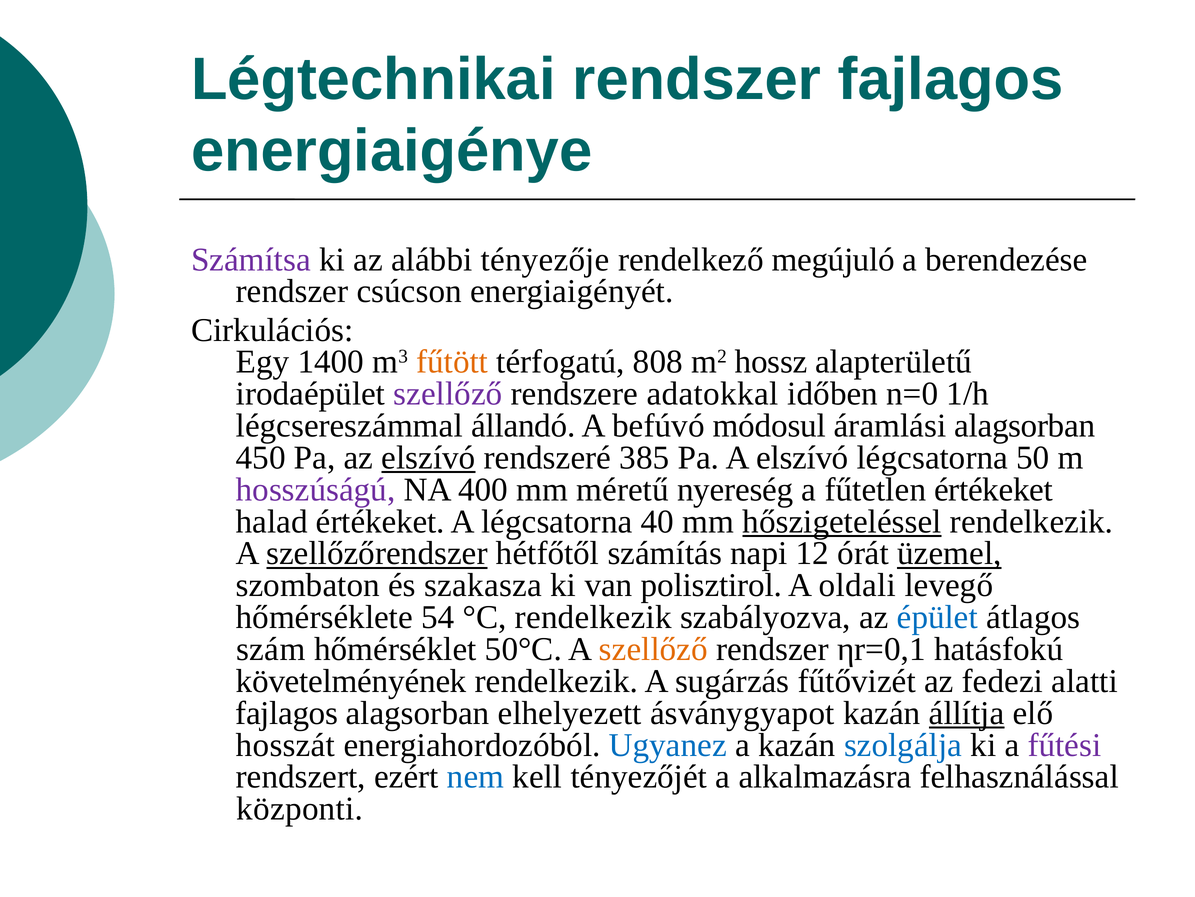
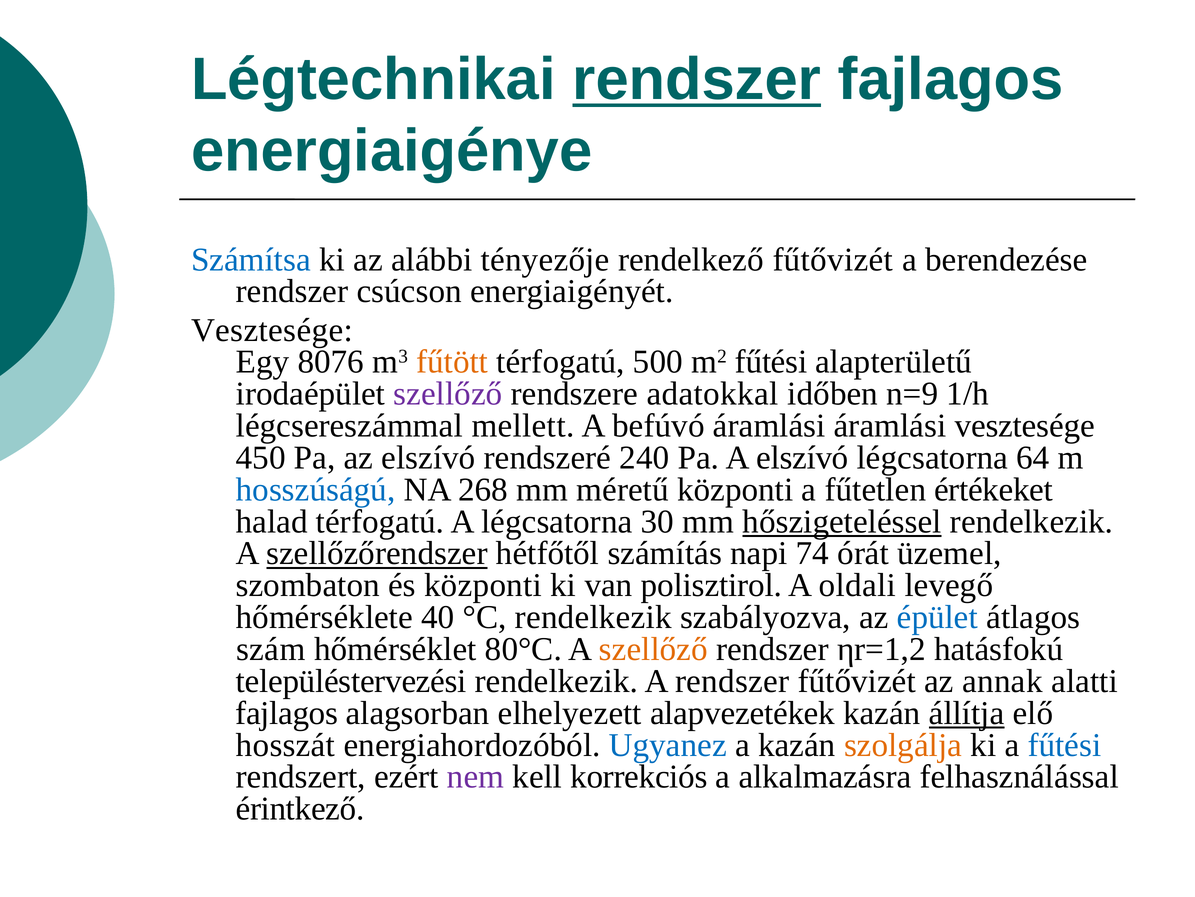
rendszer underline: none -> present (697, 79)
Számítsa colour: purple -> blue (251, 259)
rendelkező megújuló: megújuló -> fűtővizét (833, 259)
Cirkulációs: Cirkulációs -> Vesztesége (272, 330)
1400: 1400 -> 8076 (331, 362)
808: 808 -> 500 (658, 362)
m2 hossz: hossz -> fűtési (771, 362)
n=0: n=0 -> n=9 (912, 394)
állandó: állandó -> mellett (523, 425)
befúvó módosul: módosul -> áramlási (769, 425)
áramlási alagsorban: alagsorban -> vesztesége (1025, 425)
elszívó underline: present -> none (429, 457)
385: 385 -> 240 (644, 457)
50: 50 -> 64 (1033, 457)
hosszúságú colour: purple -> blue (316, 489)
400: 400 -> 268 (483, 489)
méretű nyereség: nyereség -> központi (735, 489)
halad értékeket: értékeket -> térfogatú (380, 521)
40: 40 -> 30 (657, 521)
12: 12 -> 74 (812, 553)
üzemel underline: present -> none (949, 553)
és szakasza: szakasza -> központi (483, 585)
54: 54 -> 40 (438, 617)
50°C: 50°C -> 80°C (523, 649)
ηr=0,1: ηr=0,1 -> ηr=1,2 (881, 649)
követelményének: követelményének -> településtervezési (351, 681)
A sugárzás: sugárzás -> rendszer (732, 681)
fedezi: fedezi -> annak (1002, 681)
ásványgyapot: ásványgyapot -> alapvezetékek (742, 713)
szolgálja colour: blue -> orange (903, 744)
fűtési colour: purple -> blue (1064, 744)
nem colour: blue -> purple (475, 776)
tényezőjét: tényezőjét -> korrekciós (639, 776)
központi: központi -> érintkező (300, 808)
